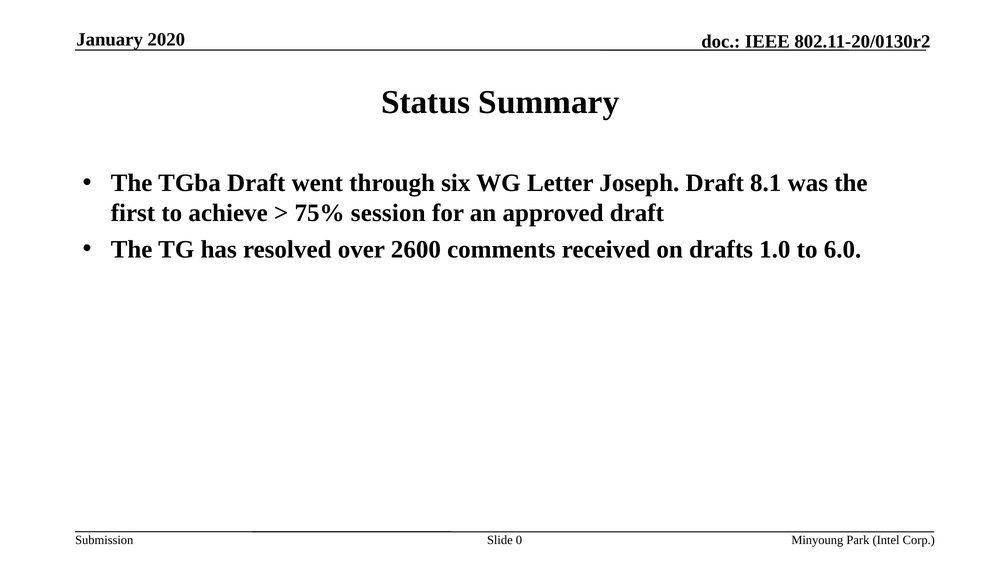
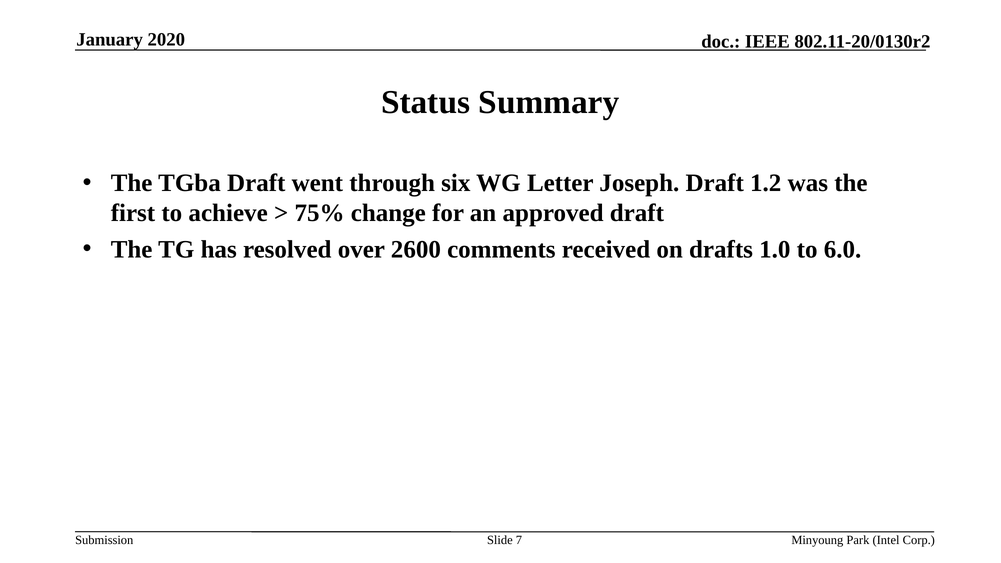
8.1: 8.1 -> 1.2 (766, 183)
session: session -> change (388, 213)
0: 0 -> 7 (519, 540)
